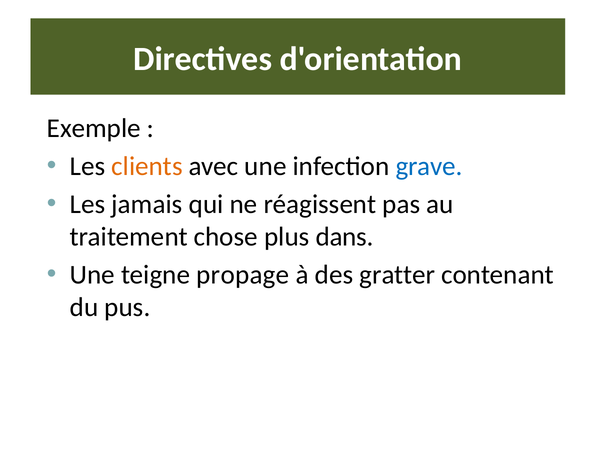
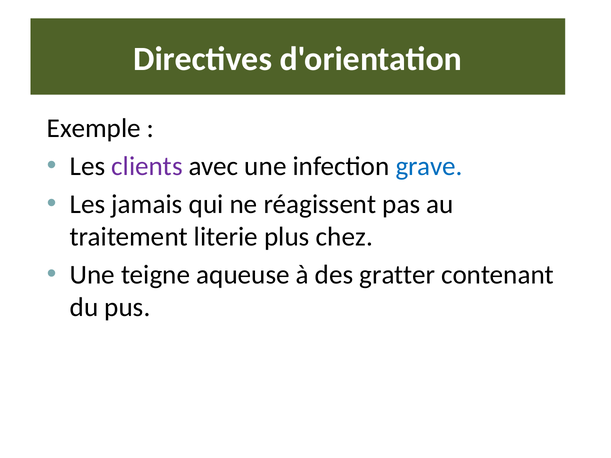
clients colour: orange -> purple (147, 166)
chose: chose -> literie (226, 237)
dans: dans -> chez (344, 237)
propage: propage -> aqueuse (243, 275)
